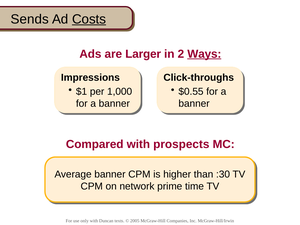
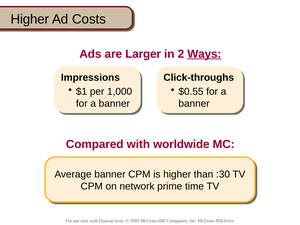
Sends: Sends -> Higher (30, 19)
Costs underline: present -> none (89, 19)
prospects: prospects -> worldwide (181, 144)
